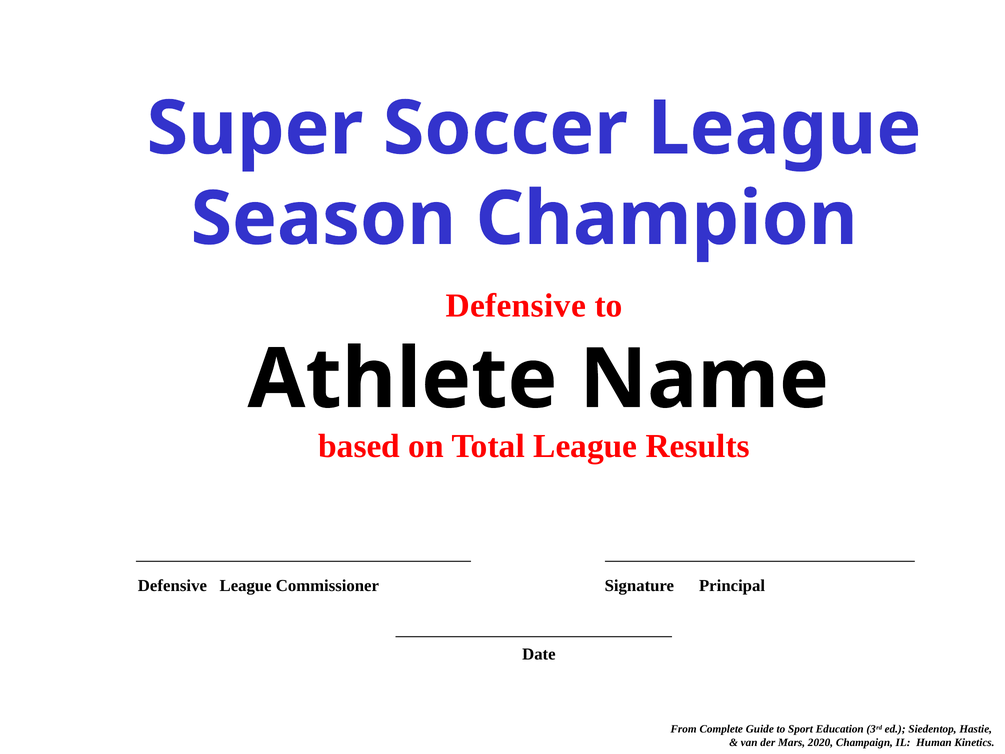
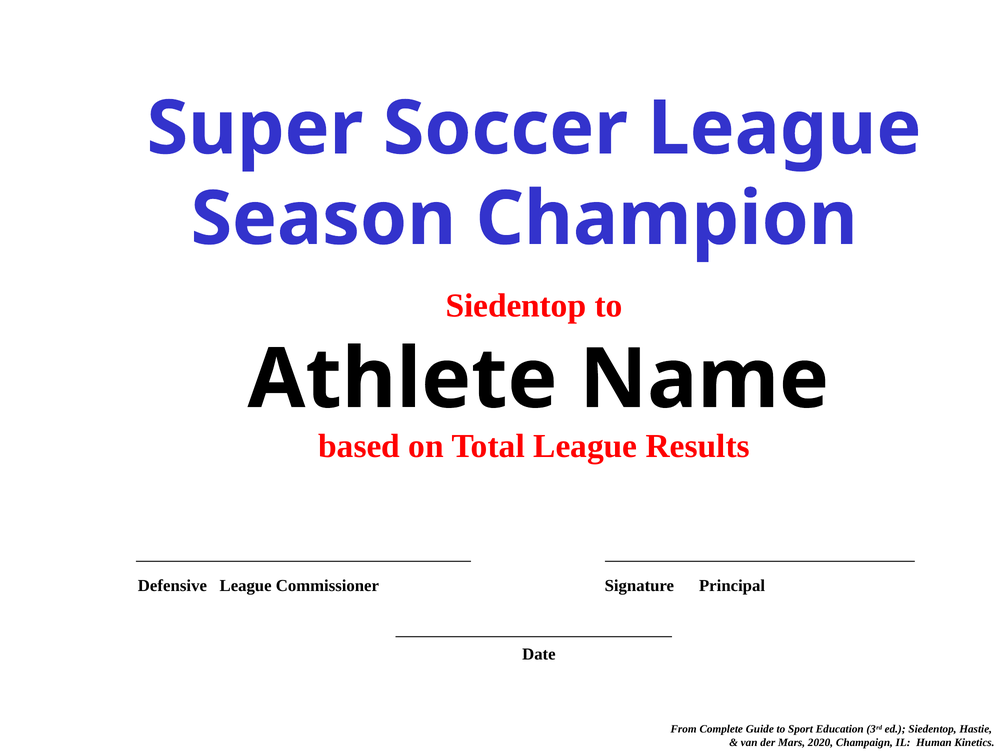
Defensive: Defensive -> Siedentop (516, 305)
